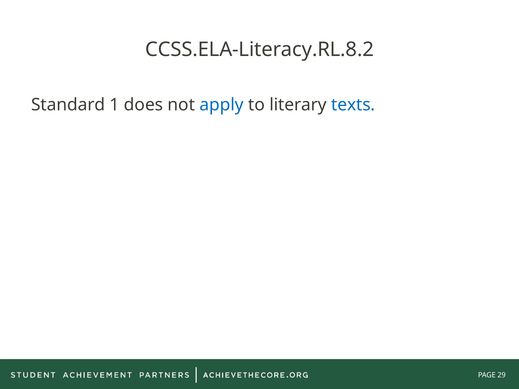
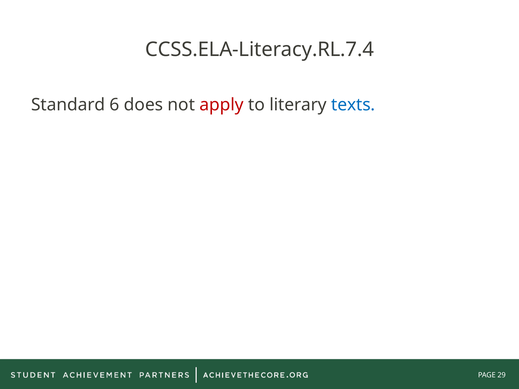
CCSS.ELA-Literacy.RL.8.2: CCSS.ELA-Literacy.RL.8.2 -> CCSS.ELA-Literacy.RL.7.4 (260, 49)
1: 1 -> 6 (114, 105)
apply colour: blue -> red (222, 105)
